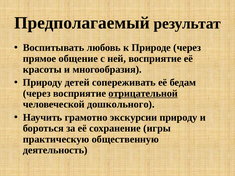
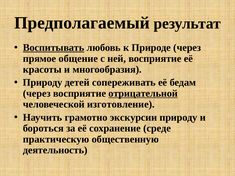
Воспитывать underline: none -> present (54, 48)
дошкольного: дошкольного -> изготовление (121, 104)
игры: игры -> среде (157, 128)
